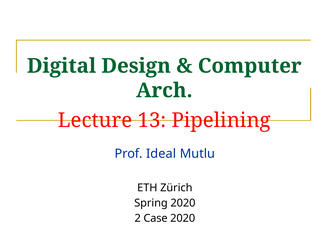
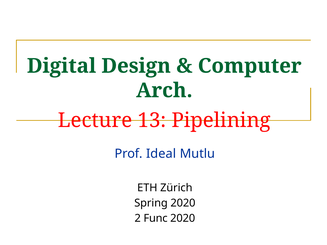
Case: Case -> Func (156, 218)
